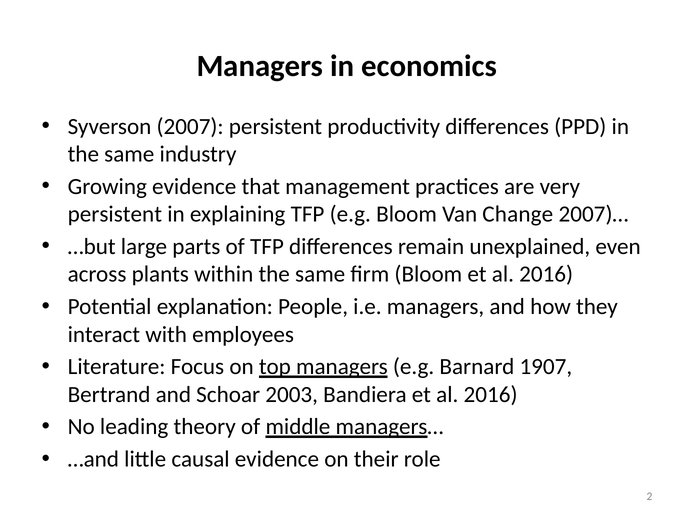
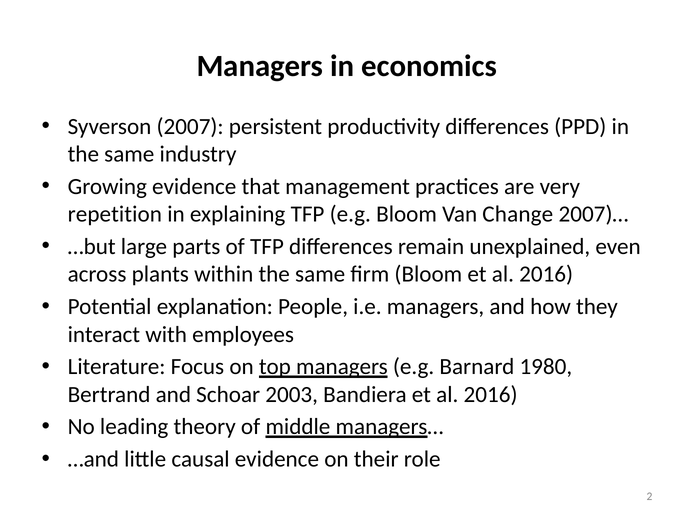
persistent: persistent -> repetition (115, 214)
1907: 1907 -> 1980 (546, 367)
